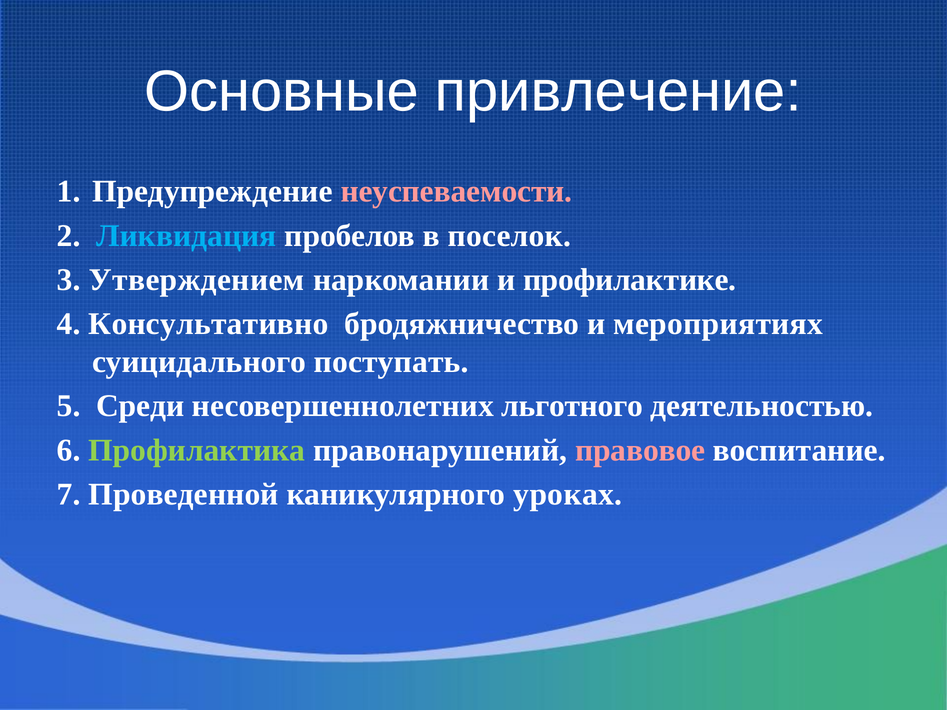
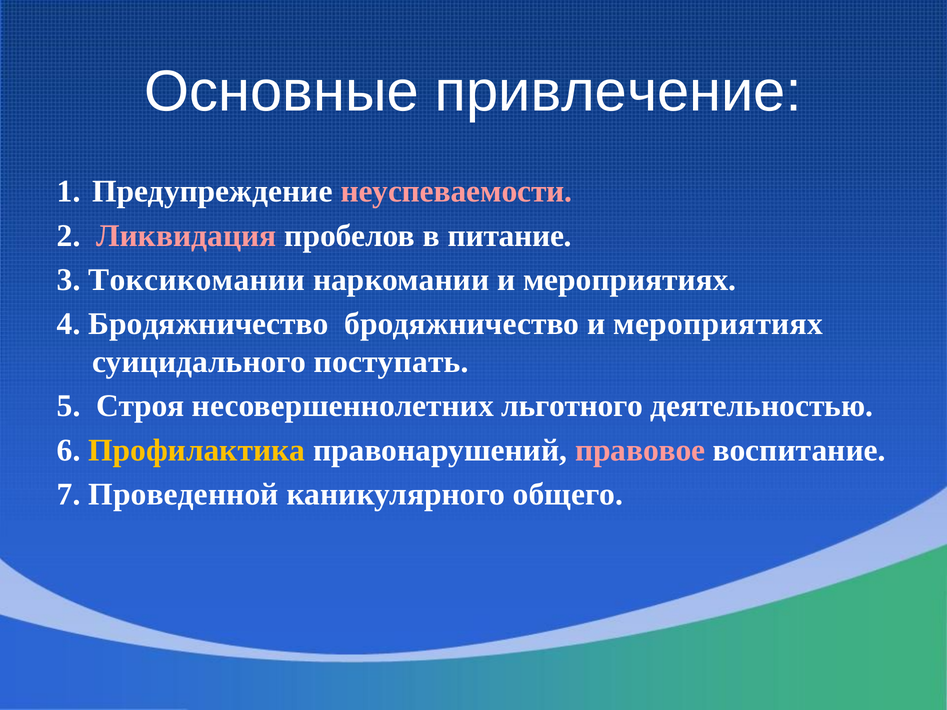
Ликвидация colour: light blue -> pink (186, 236)
поселок: поселок -> питание (510, 236)
Утверждением: Утверждением -> Токсикомании (197, 280)
наркомании и профилактике: профилактике -> мероприятиях (630, 280)
4 Консультативно: Консультативно -> Бродяжничество (209, 324)
Среди: Среди -> Строя (140, 406)
Профилактика colour: light green -> yellow (197, 450)
уроках: уроках -> общего (568, 495)
